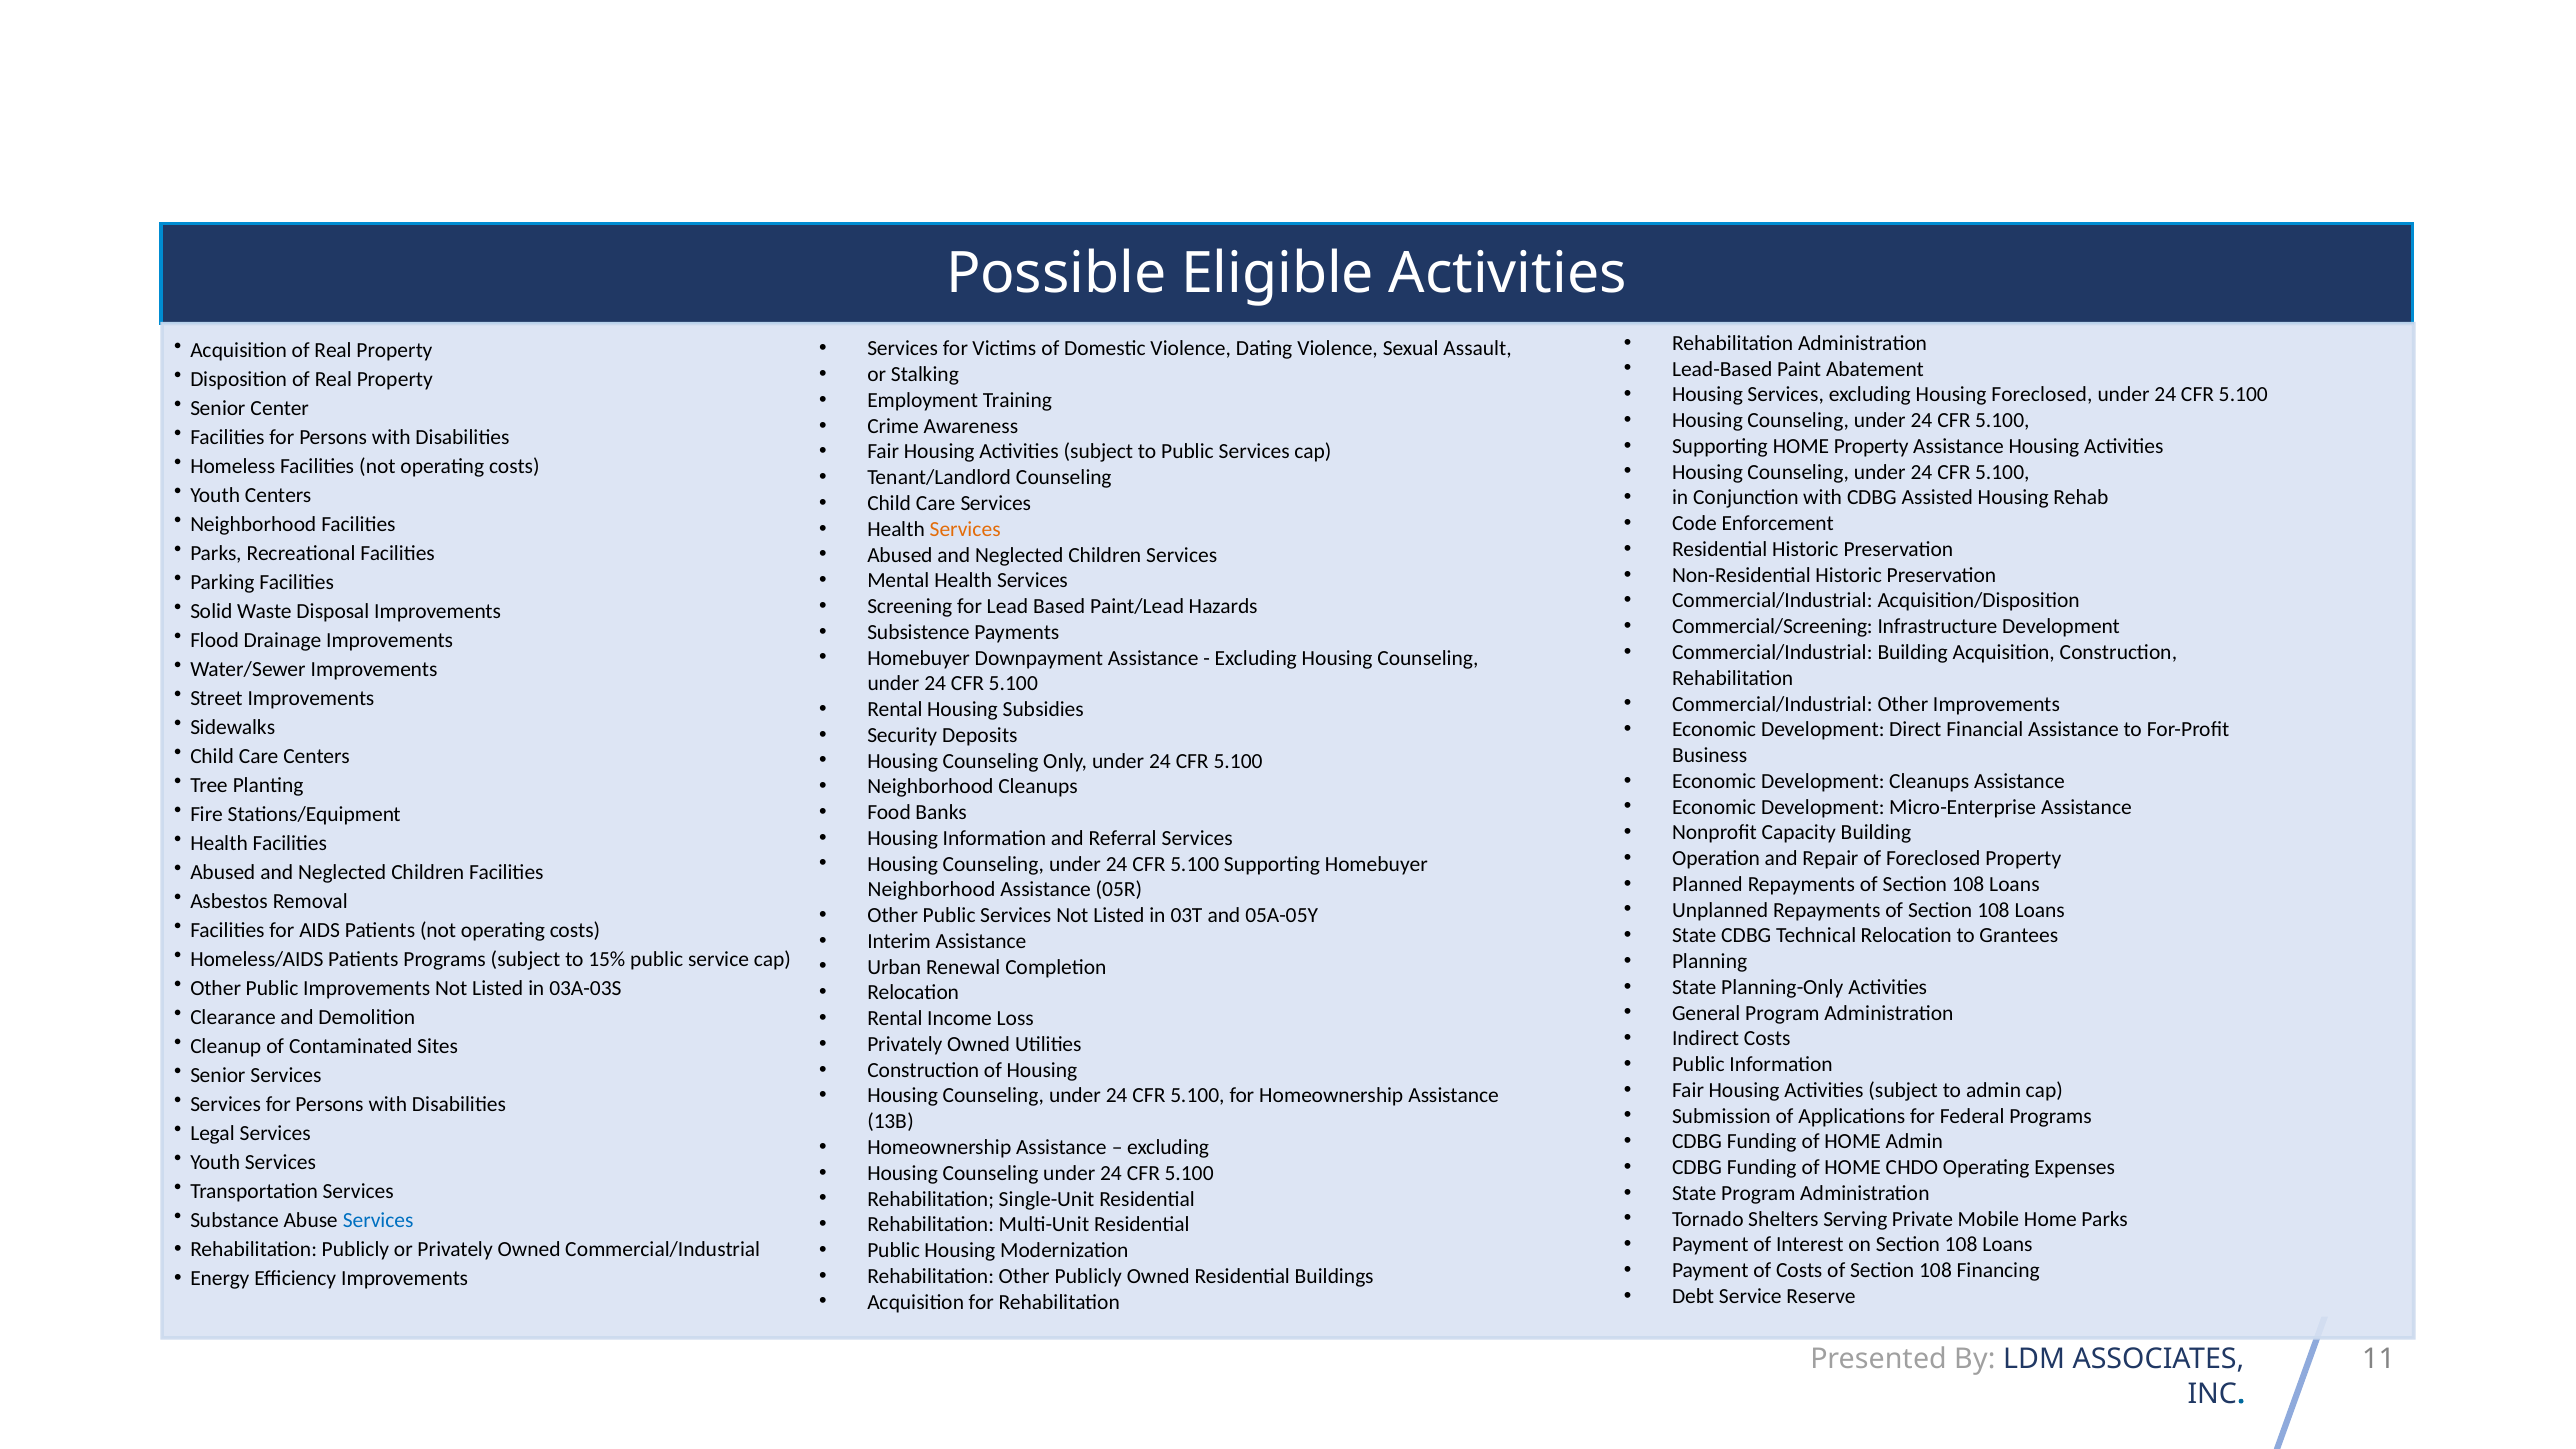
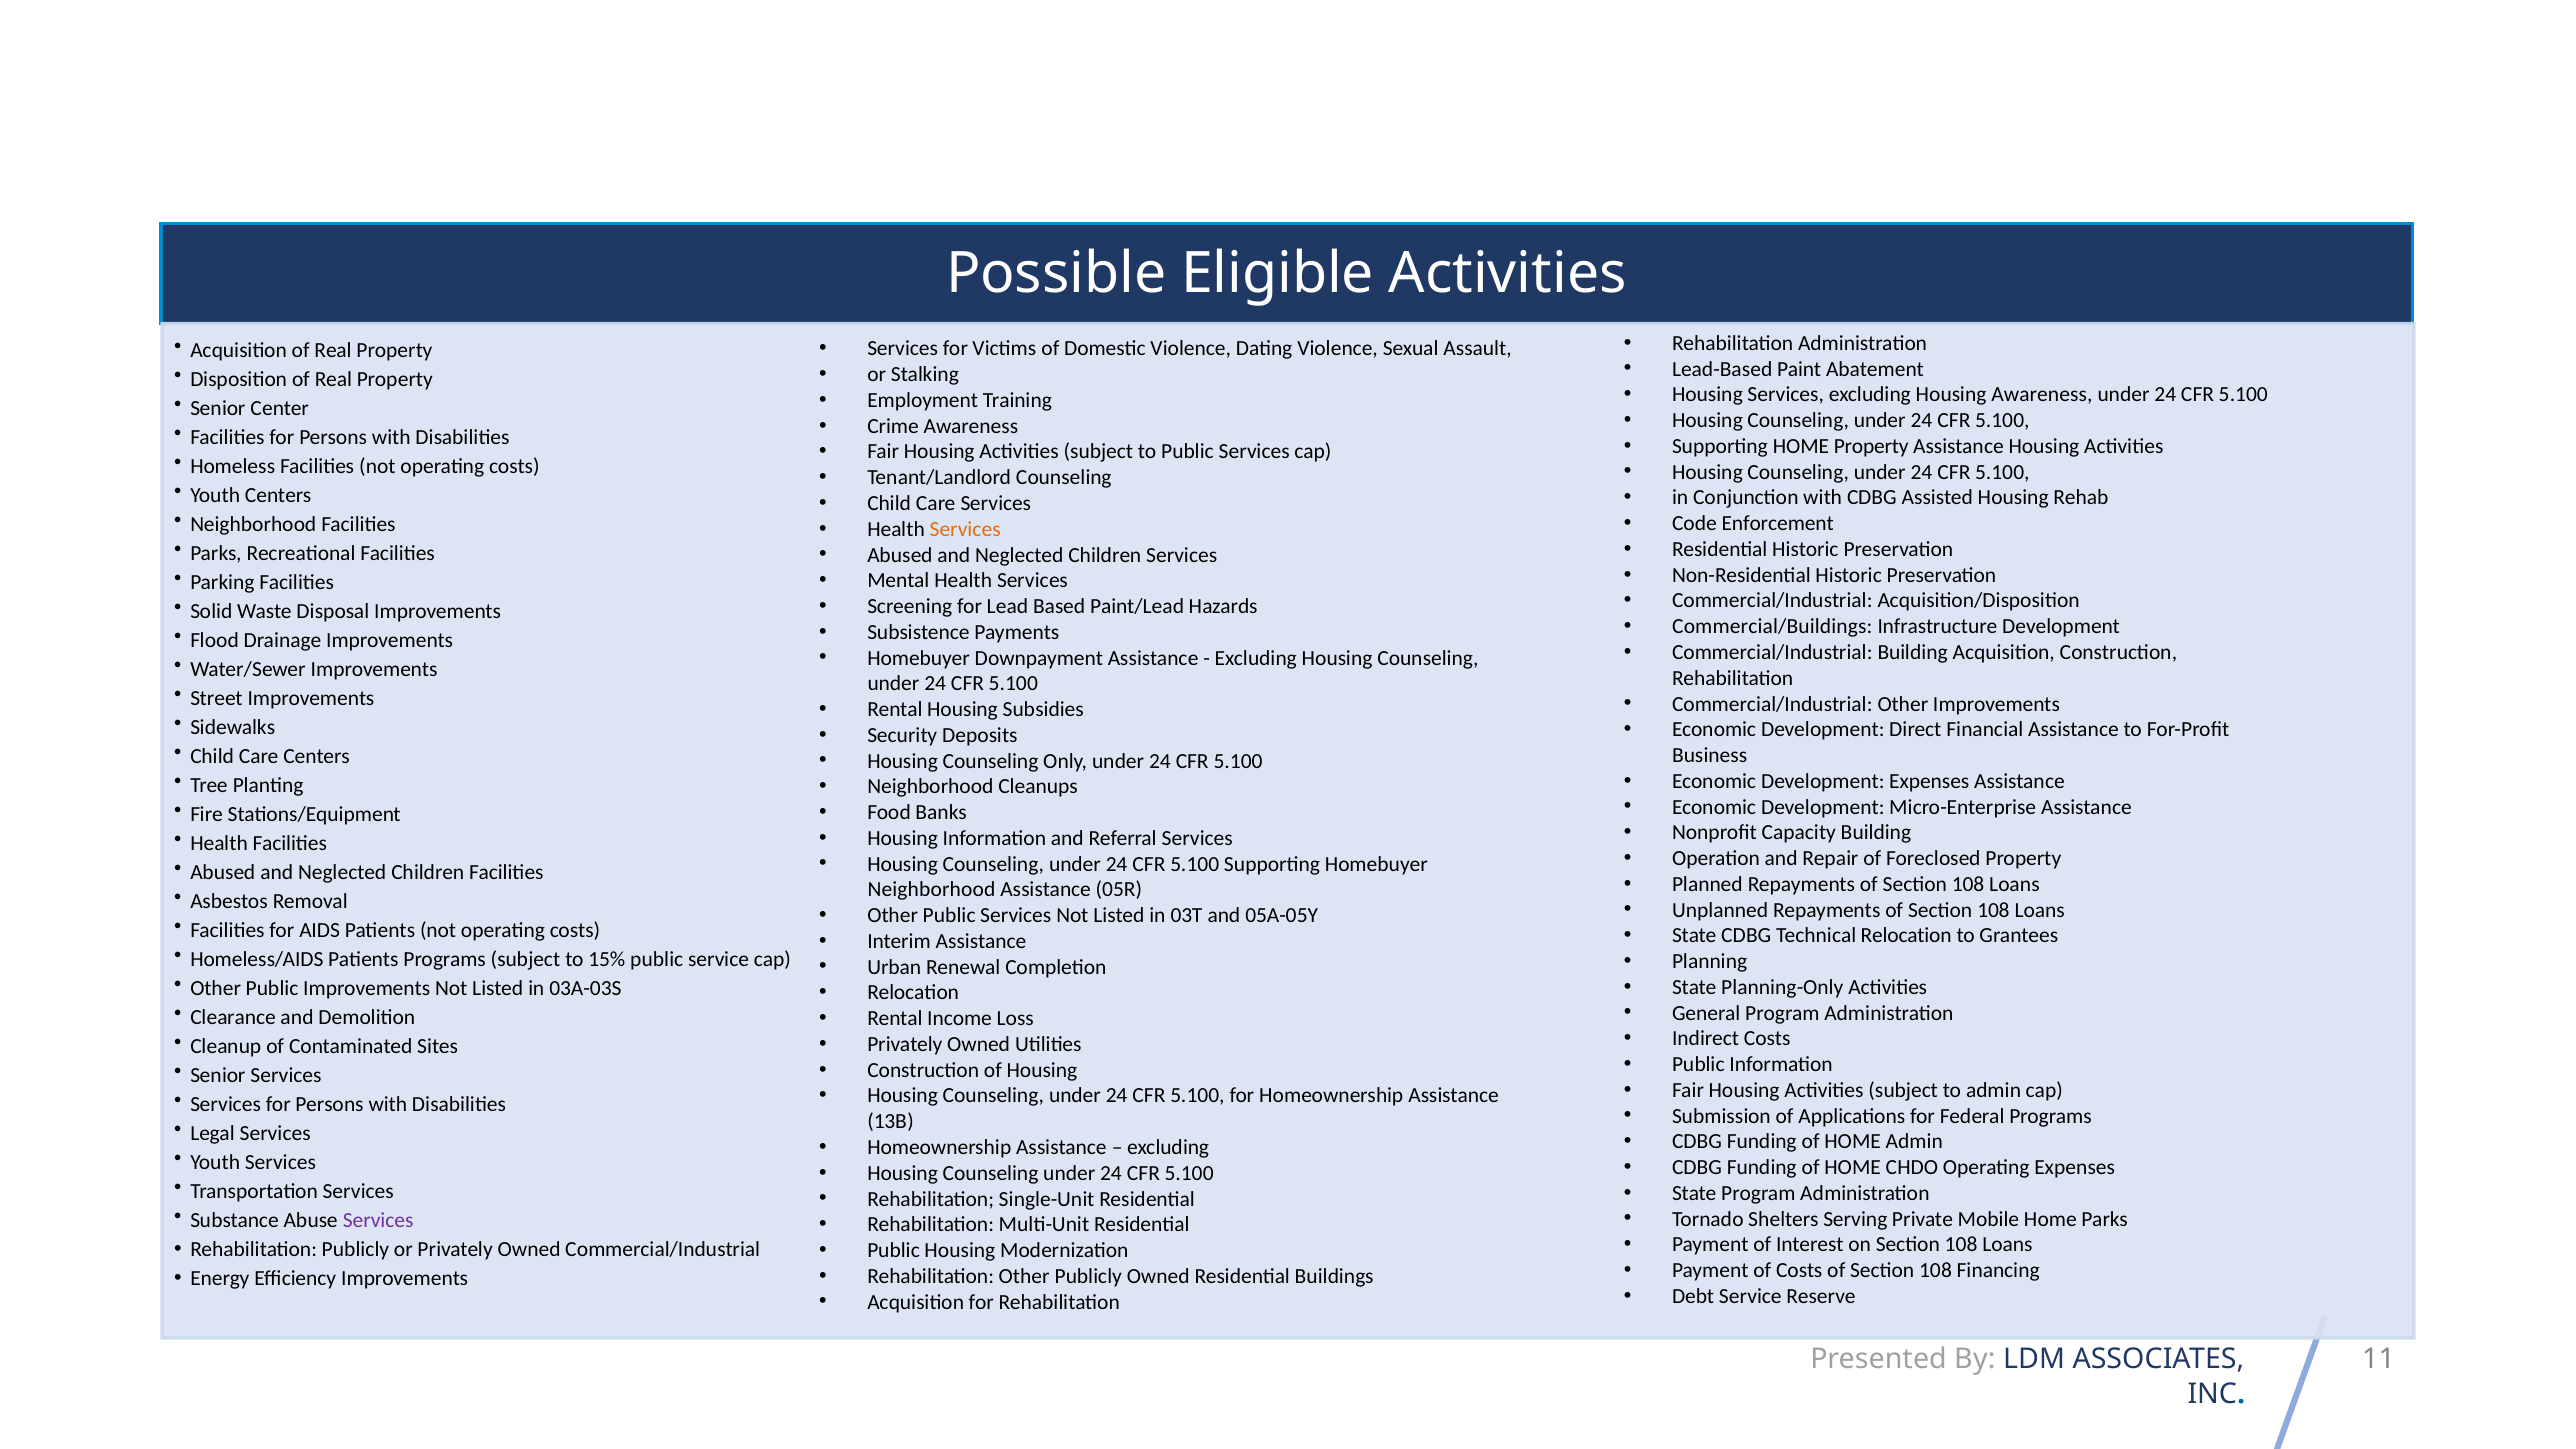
Housing Foreclosed: Foreclosed -> Awareness (2042, 395)
Commercial/Screening: Commercial/Screening -> Commercial/Buildings (1772, 627)
Development Cleanups: Cleanups -> Expenses (1929, 781)
Services colour: blue -> purple (378, 1220)
